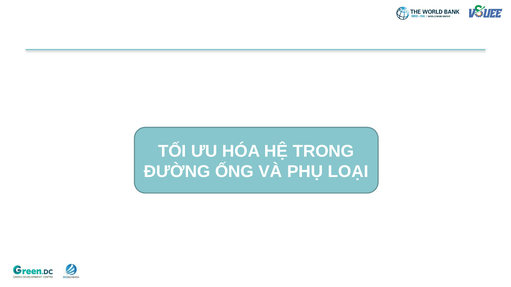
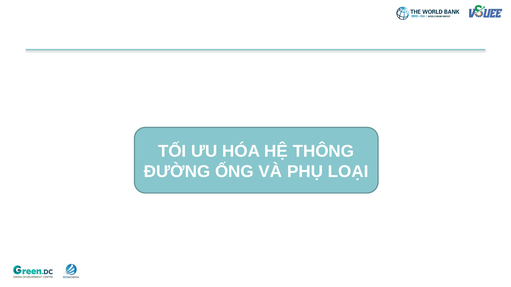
TRONG: TRONG -> THÔNG (323, 151)
